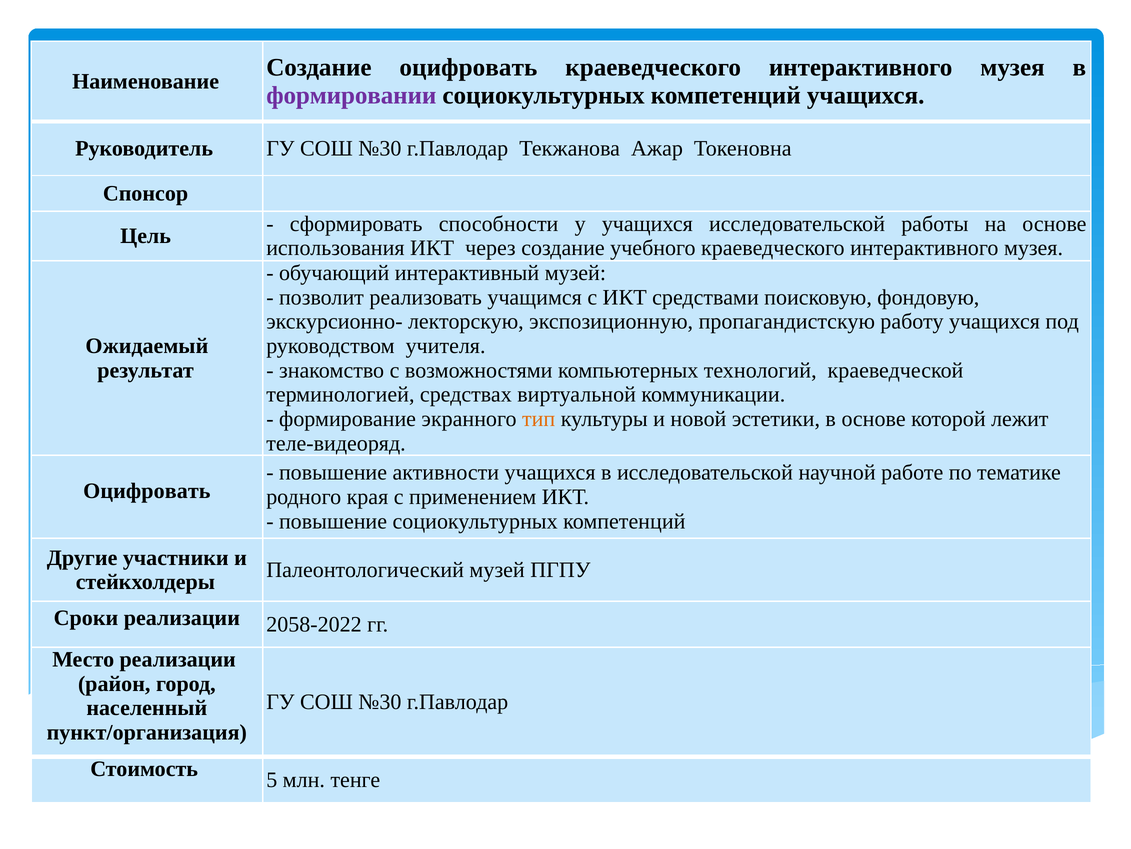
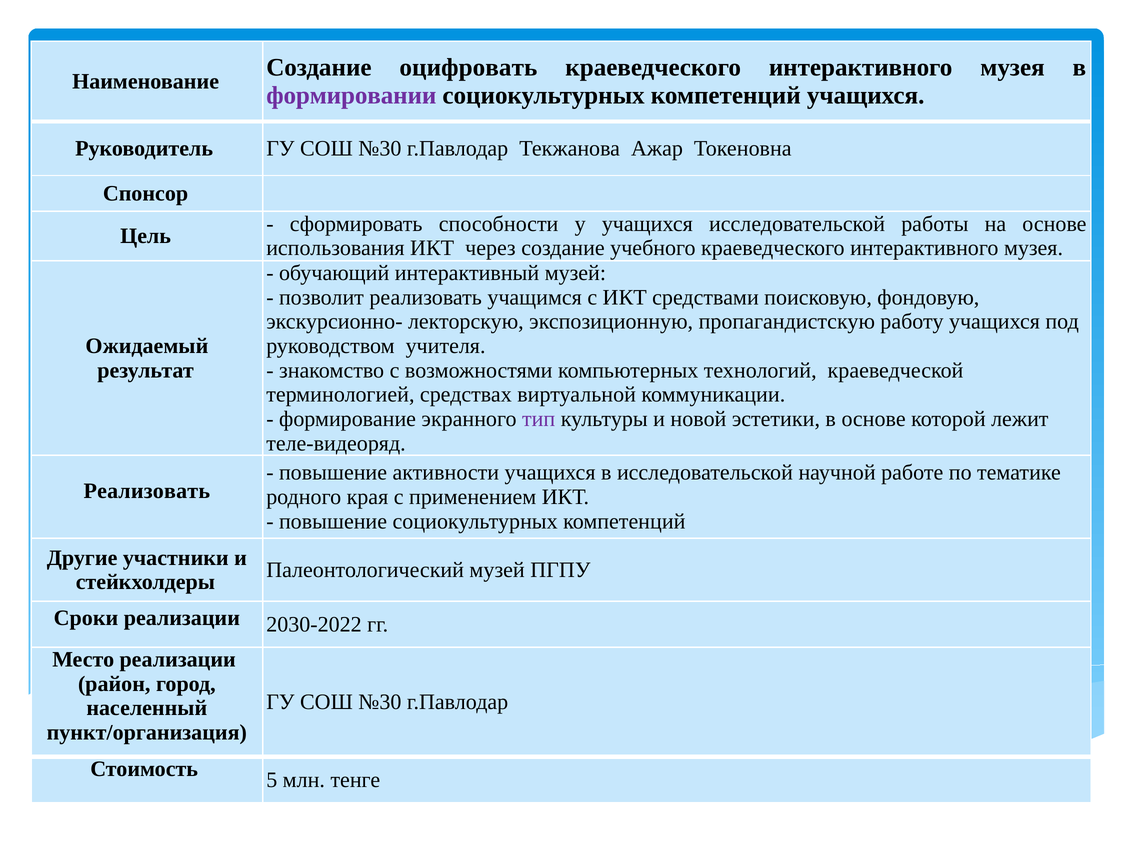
тип colour: orange -> purple (539, 419)
Оцифровать: Оцифровать -> Реализовать (147, 490)
2058-2022: 2058-2022 -> 2030-2022 (314, 624)
